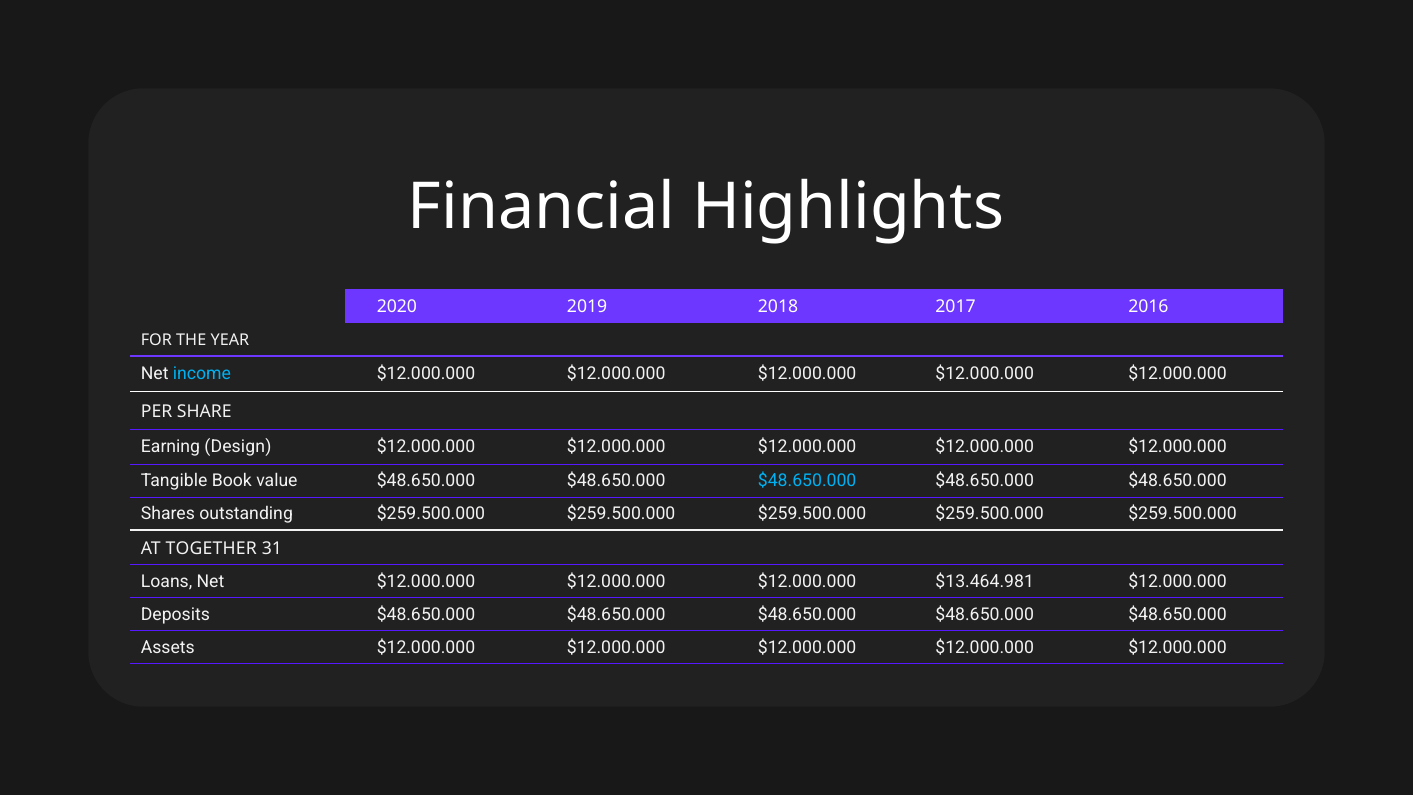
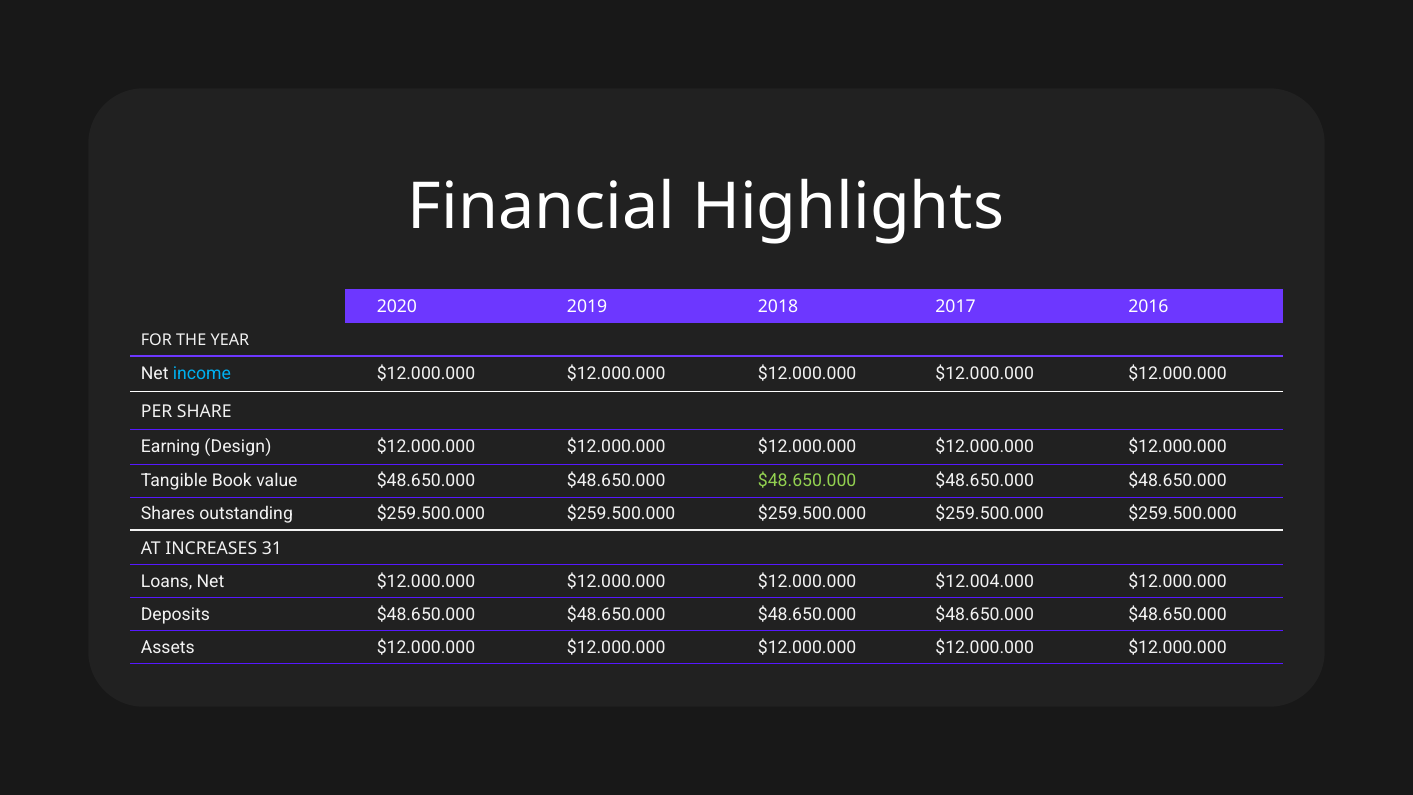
$48.650.000 colour: light blue -> light green (807, 481)
TOGETHER: TOGETHER -> INCREASES (211, 548)
$13.464.981: $13.464.981 -> $12.004.000 (985, 581)
